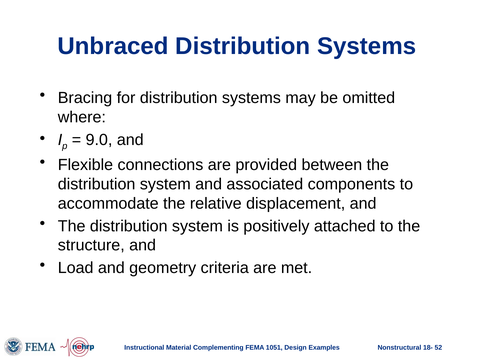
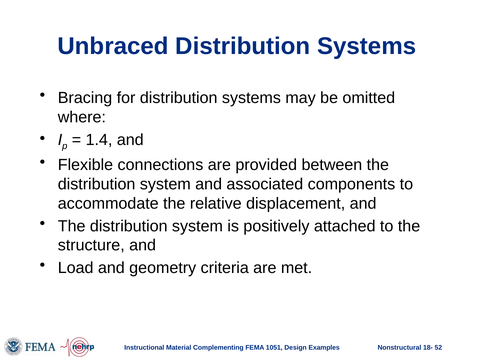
9.0: 9.0 -> 1.4 (99, 140)
